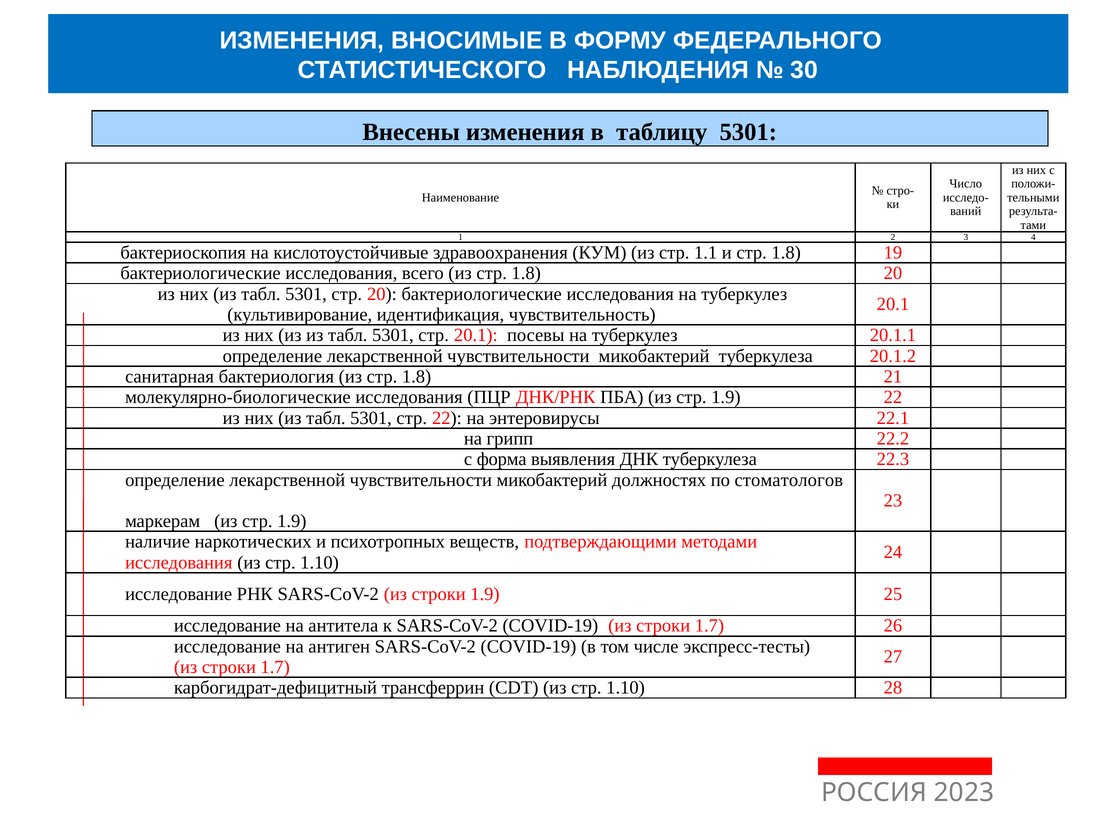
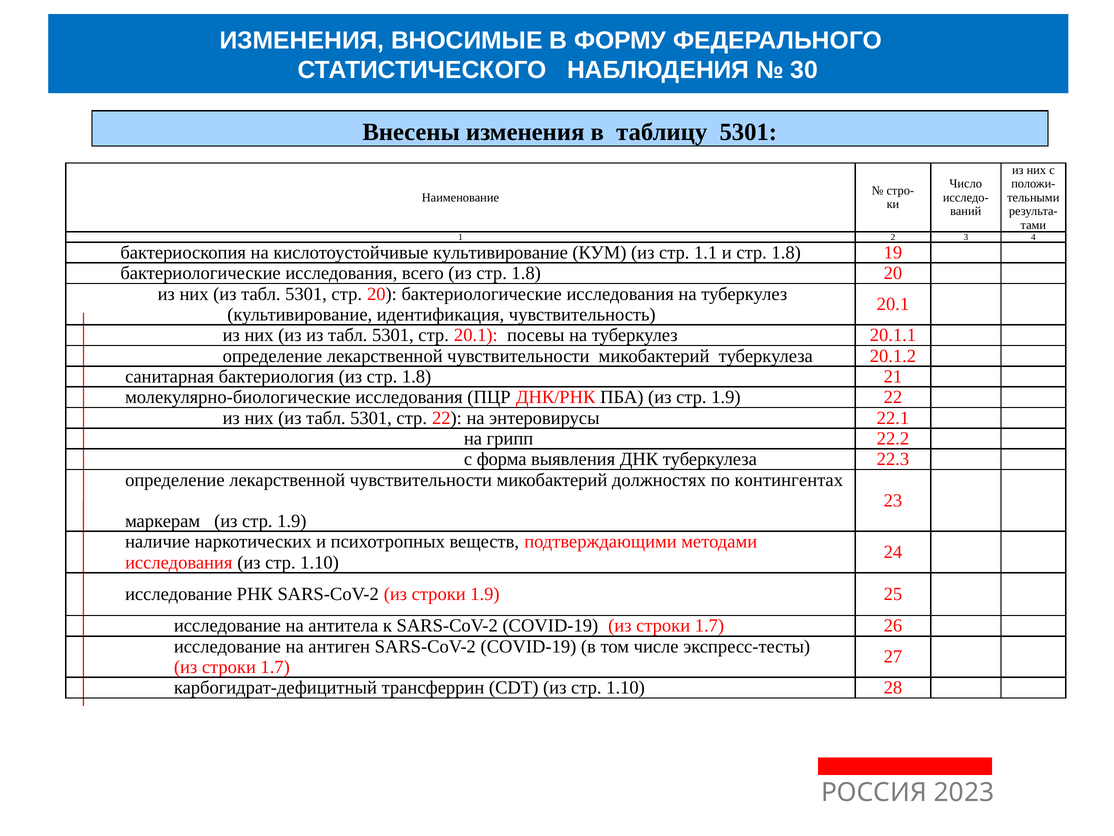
кислотоустойчивые здравоохранения: здравоохранения -> культивирование (500, 252)
стоматологов: стоматологов -> контингентах (789, 480)
